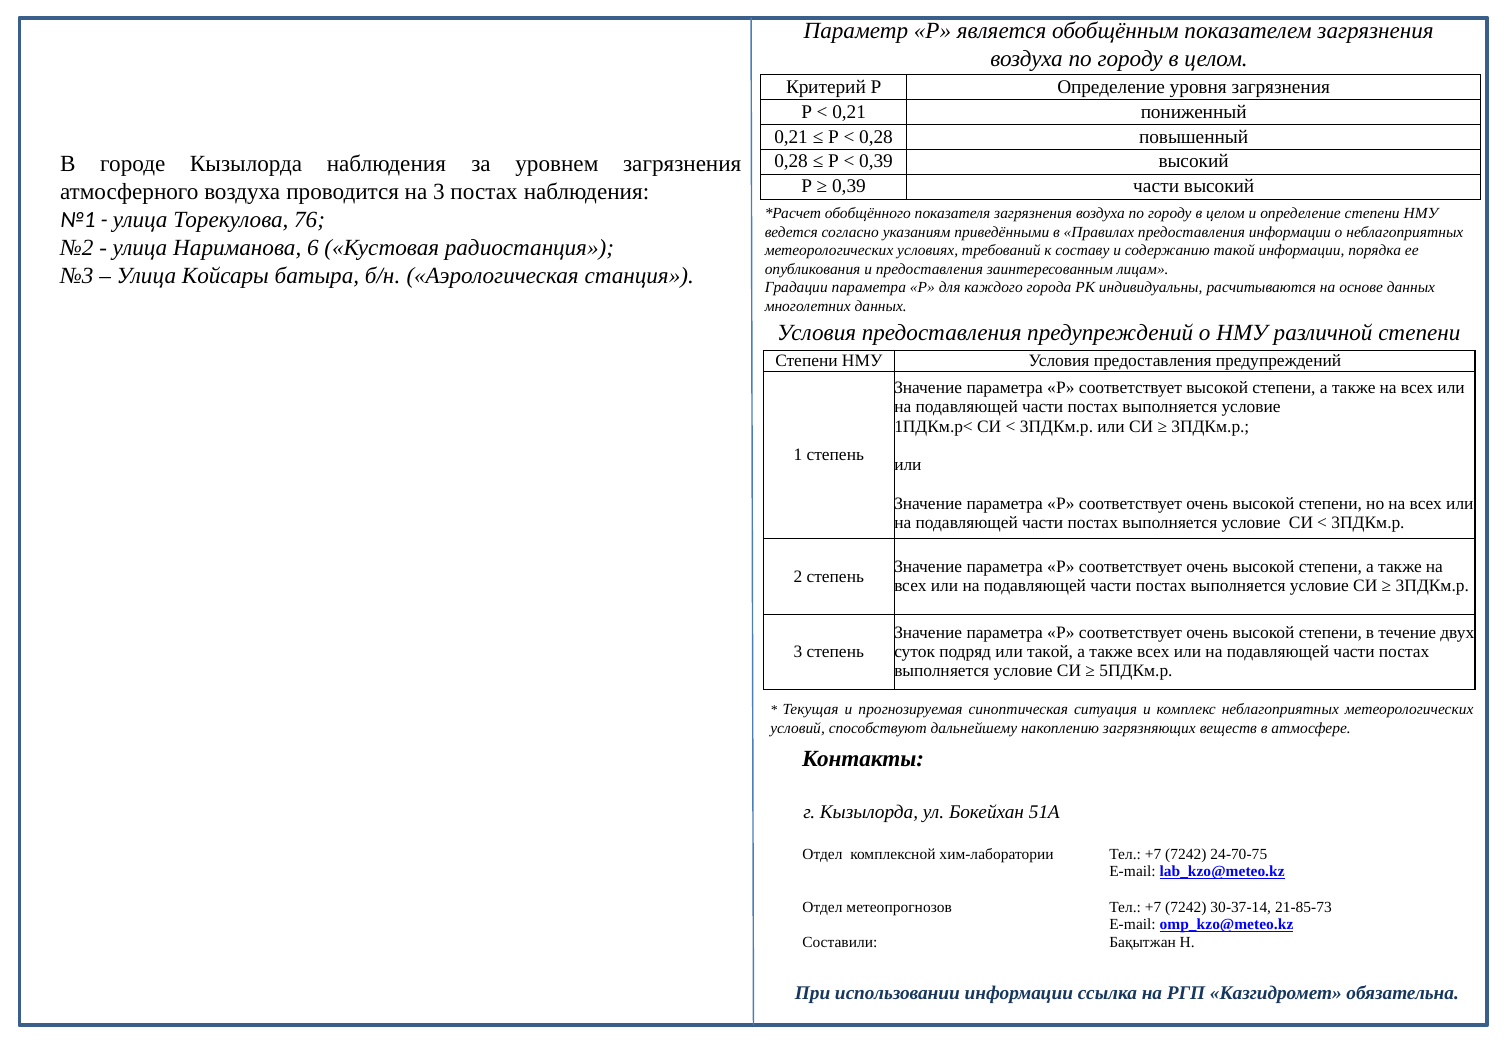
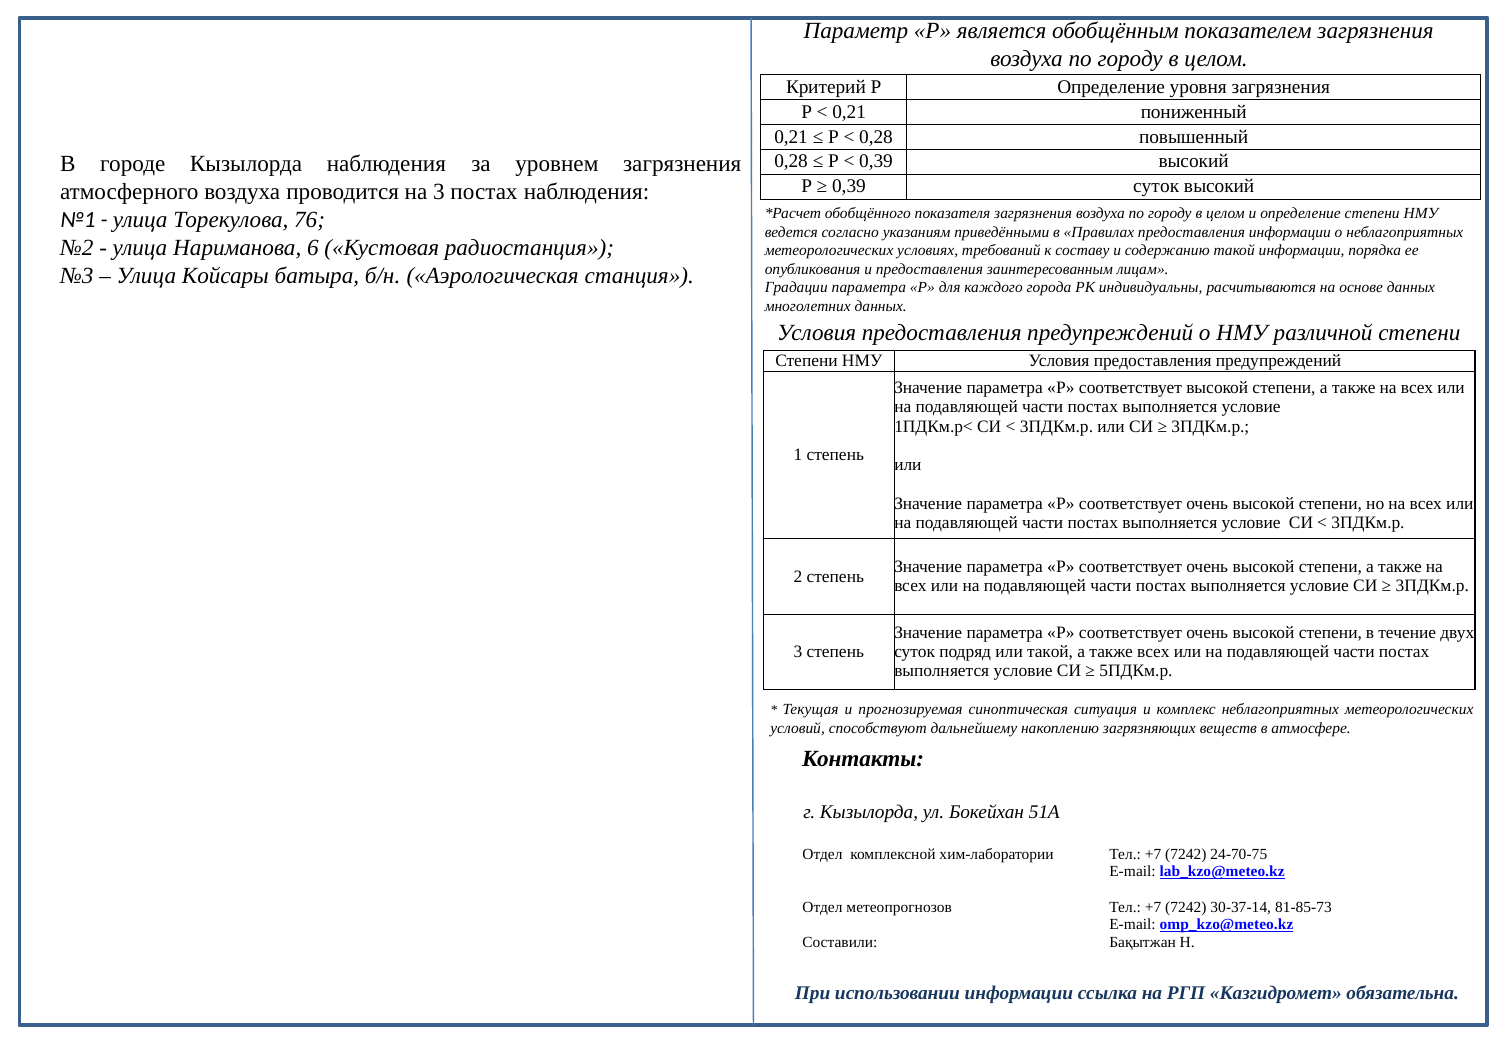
0,39 части: части -> суток (1156, 187)
21-85-73: 21-85-73 -> 81-85-73 (1303, 908)
